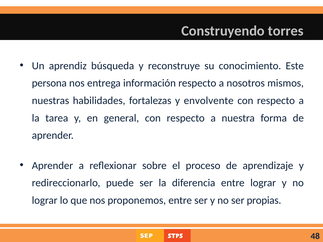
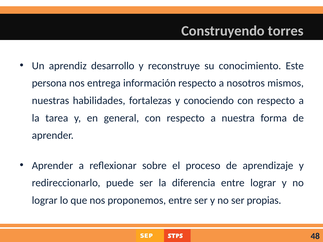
búsqueda: búsqueda -> desarrollo (113, 66)
envolvente: envolvente -> conociendo (209, 101)
